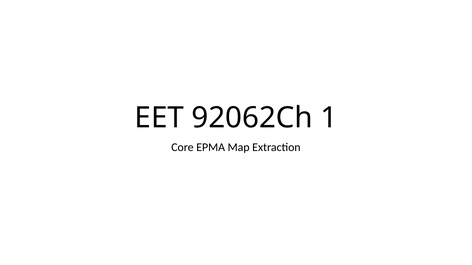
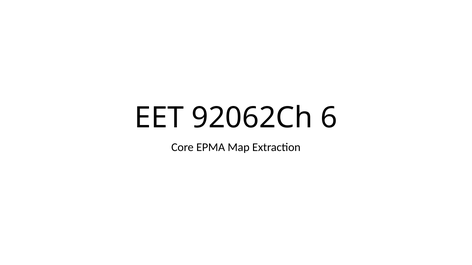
1: 1 -> 6 (329, 118)
